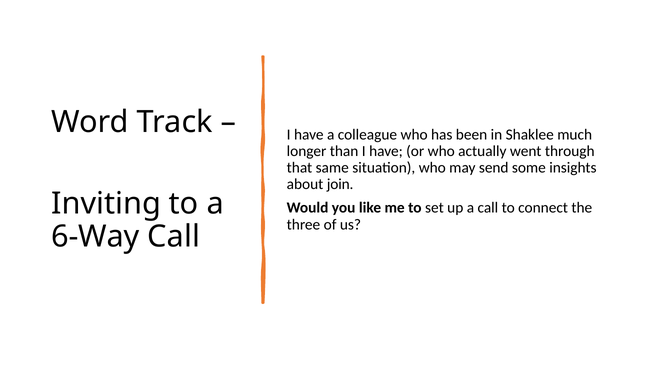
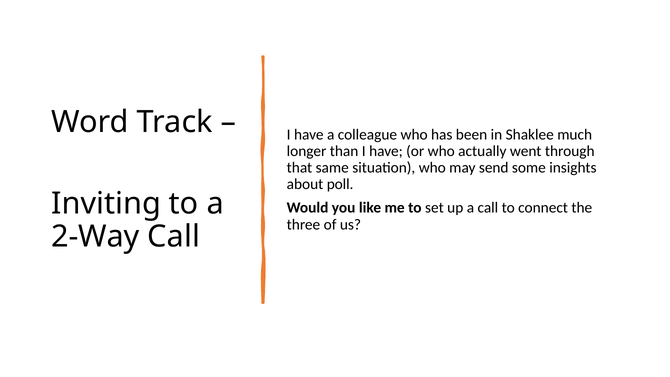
join: join -> poll (340, 184)
6-Way: 6-Way -> 2-Way (95, 237)
